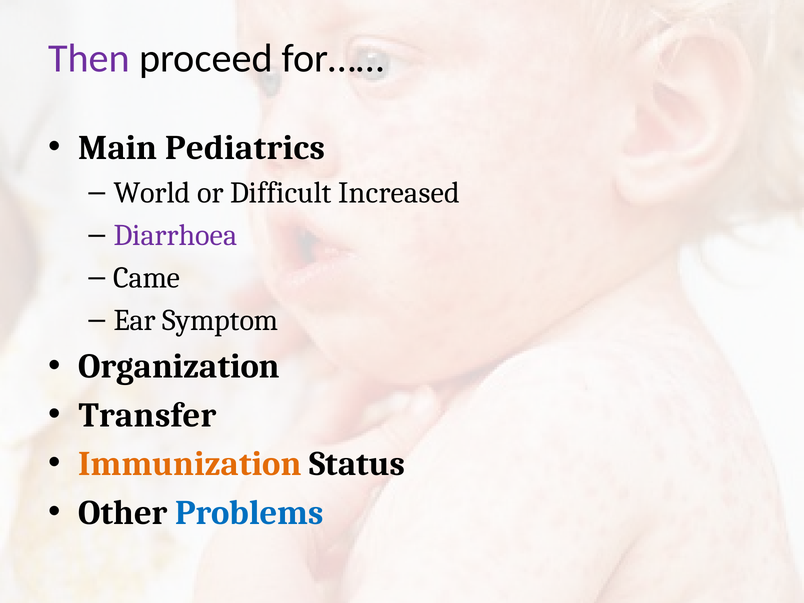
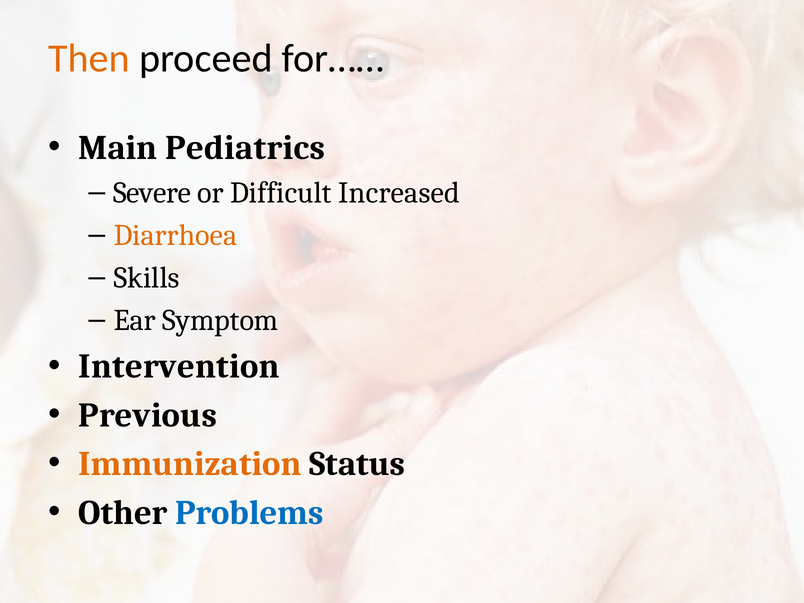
Then colour: purple -> orange (89, 58)
World: World -> Severe (152, 193)
Diarrhoea colour: purple -> orange (175, 235)
Came: Came -> Skills (147, 278)
Organization: Organization -> Intervention (179, 366)
Transfer: Transfer -> Previous (148, 415)
